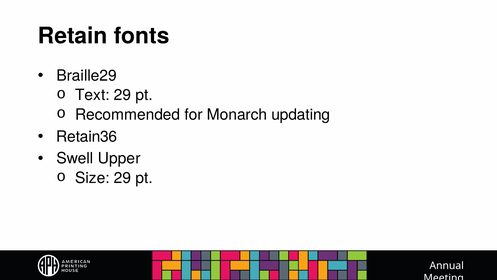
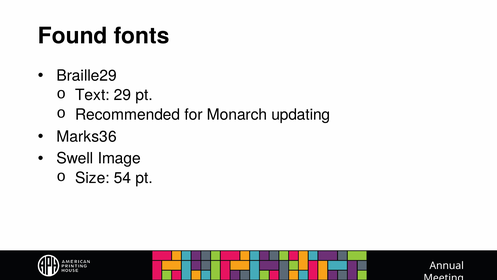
Retain: Retain -> Found (73, 36)
Retain36: Retain36 -> Marks36 (87, 136)
Upper: Upper -> Image (119, 158)
Size 29: 29 -> 54 (123, 178)
